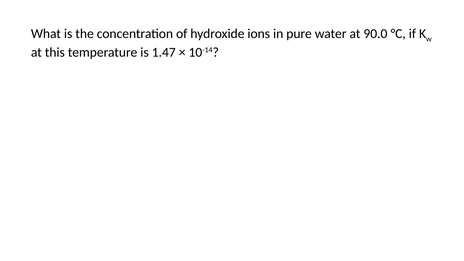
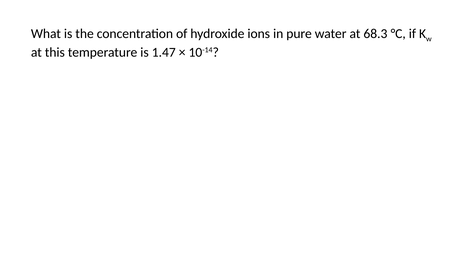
90.0: 90.0 -> 68.3 (375, 34)
